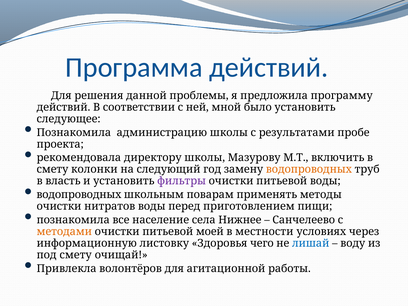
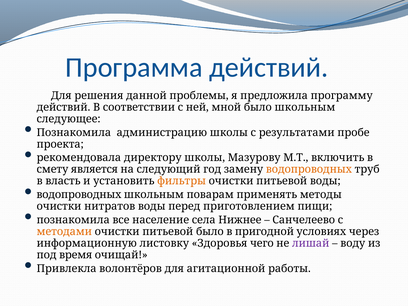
было установить: установить -> школьным (305, 107)
колонки: колонки -> является (94, 169)
фильтры colour: purple -> orange (182, 181)
питьевой моей: моей -> было (210, 232)
местности: местности -> пригодной (264, 232)
лишай colour: blue -> purple (311, 243)
под смету: смету -> время (76, 255)
